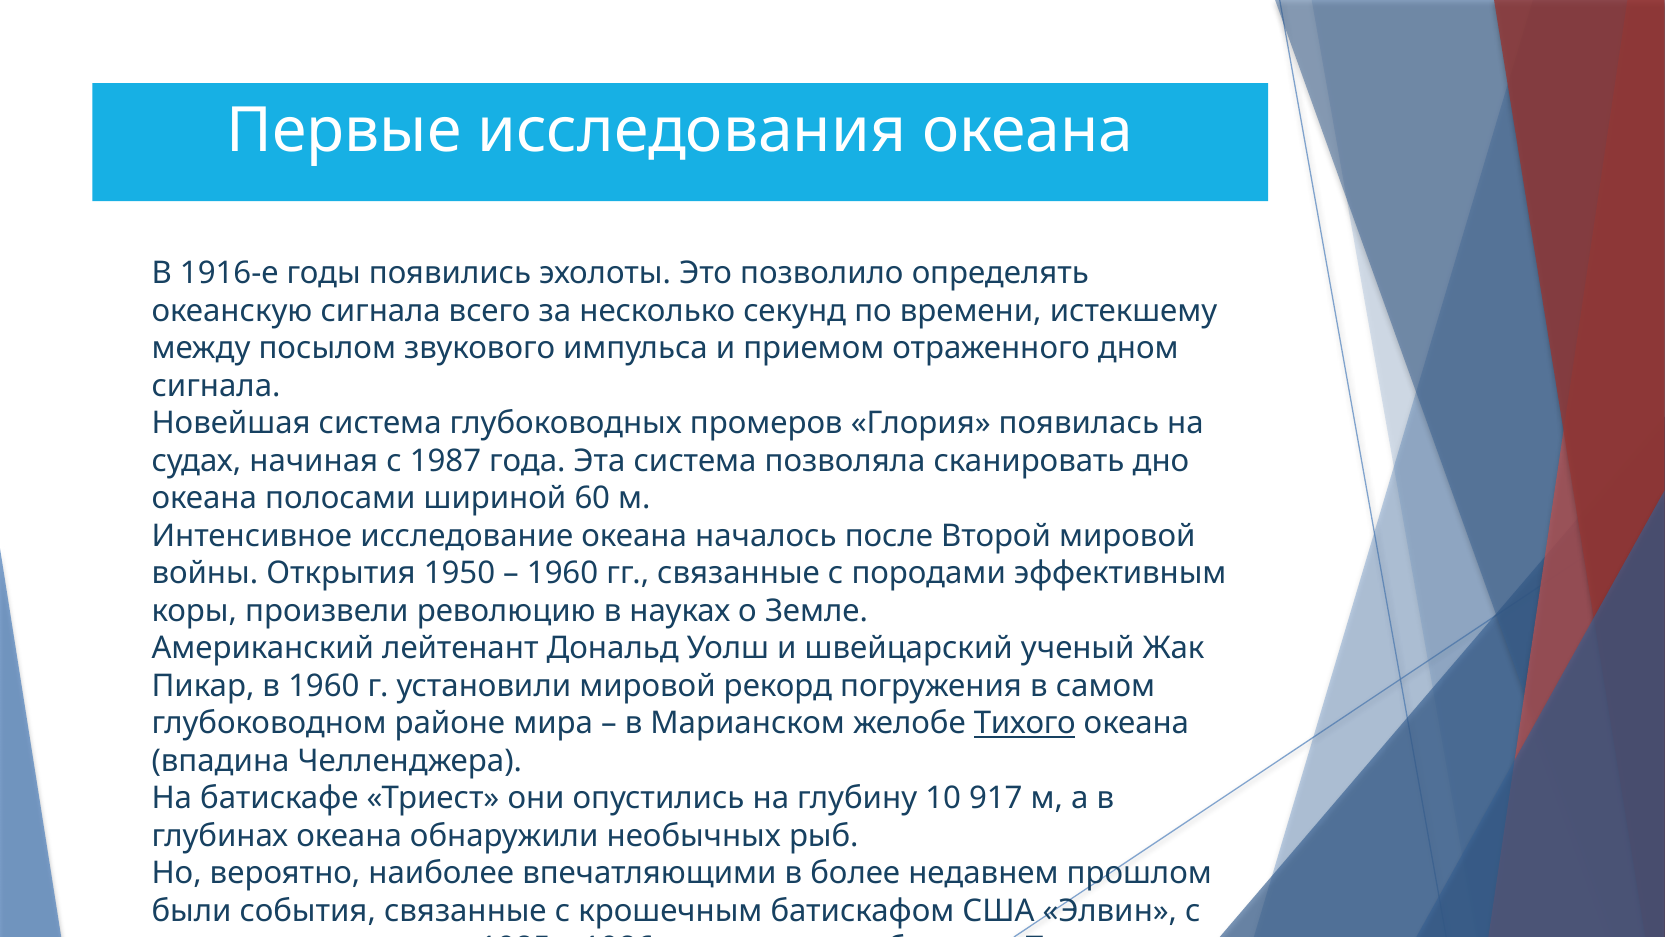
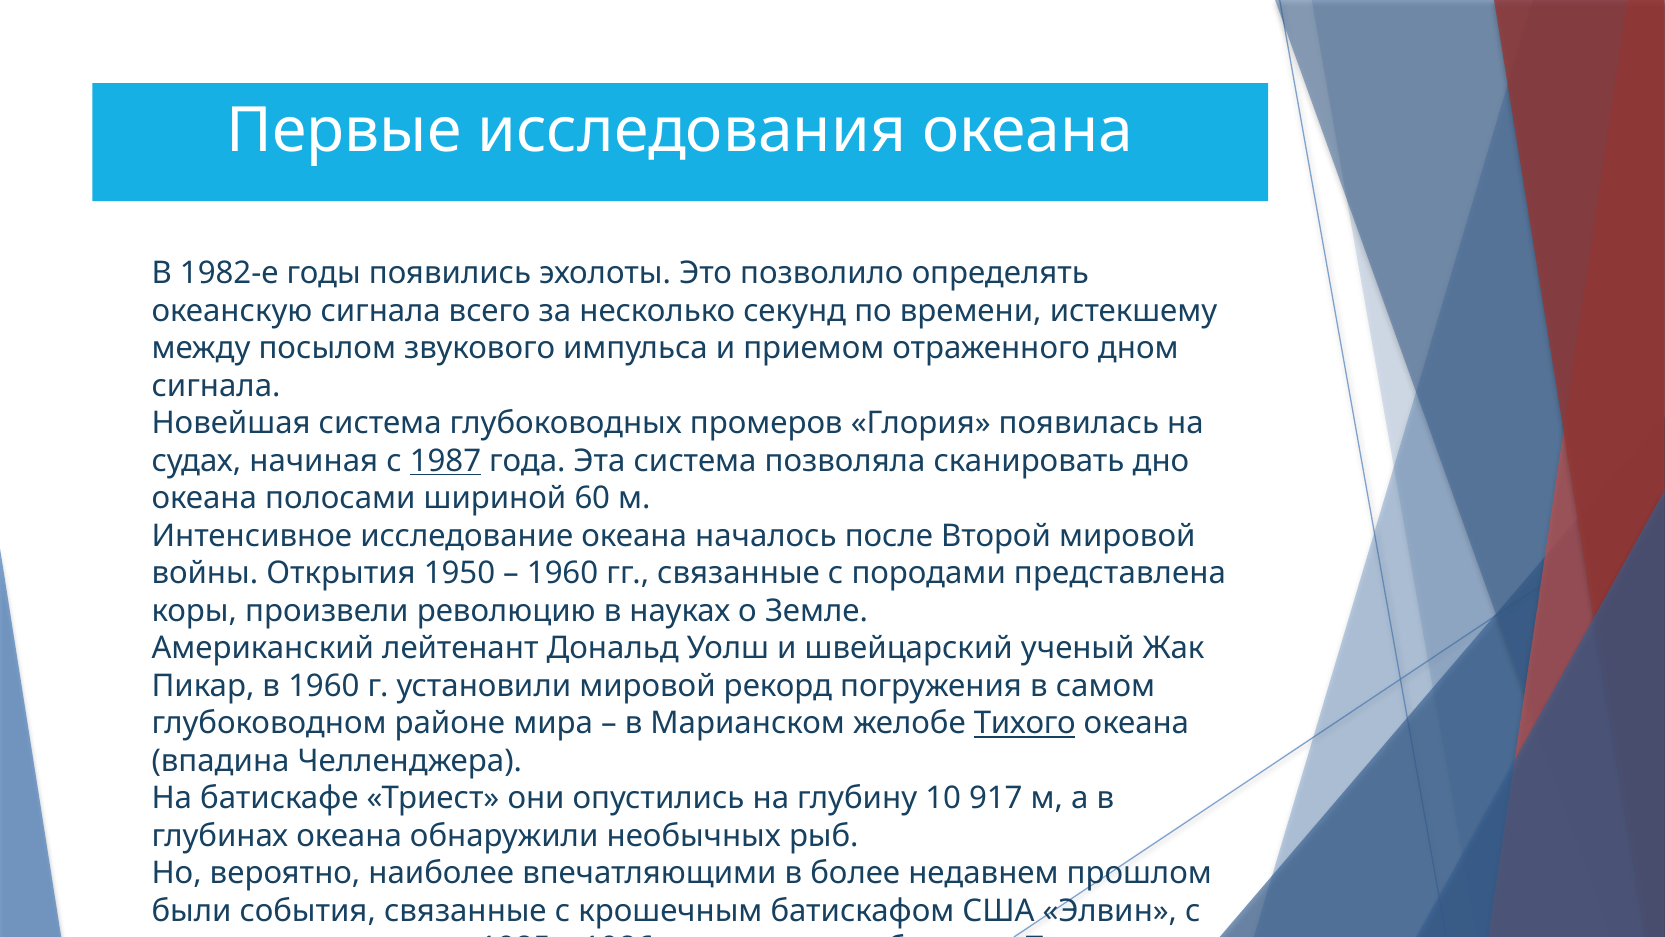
1916-е: 1916-е -> 1982-е (229, 274)
1987 underline: none -> present (445, 461)
эффективным: эффективным -> представлена (1120, 573)
